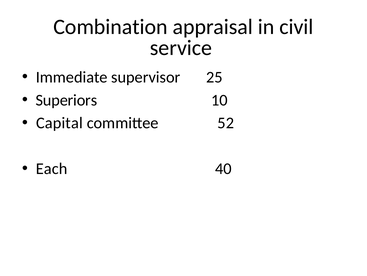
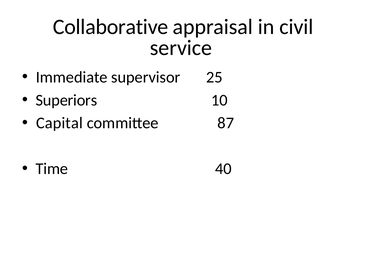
Combination: Combination -> Collaborative (111, 27)
52: 52 -> 87 (226, 123)
Each: Each -> Time (52, 168)
